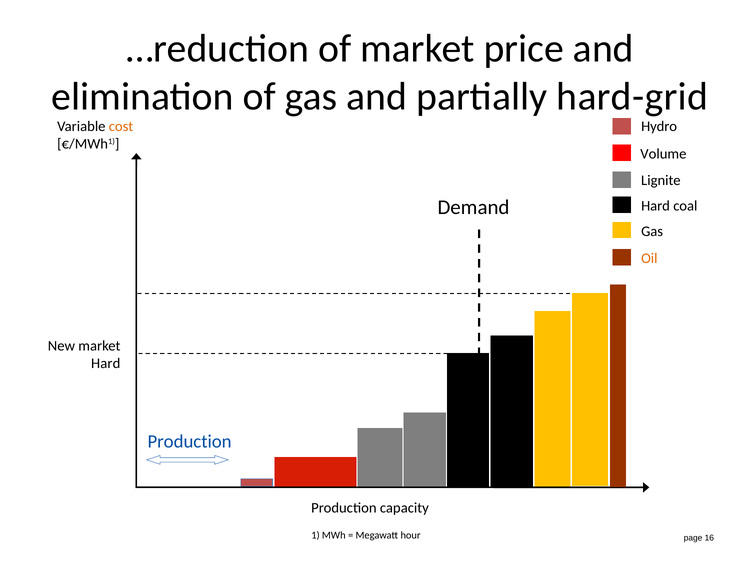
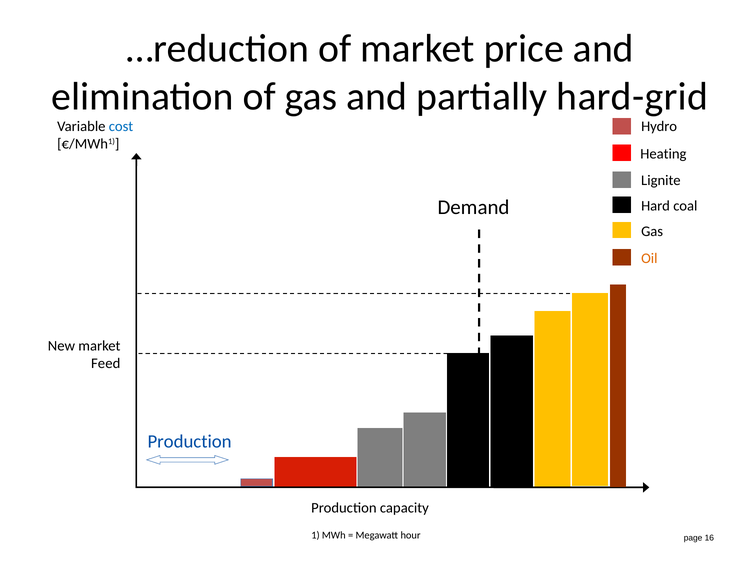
cost colour: orange -> blue (121, 126)
Volume: Volume -> Heating (663, 154)
Hard: Hard -> Feed (106, 363)
